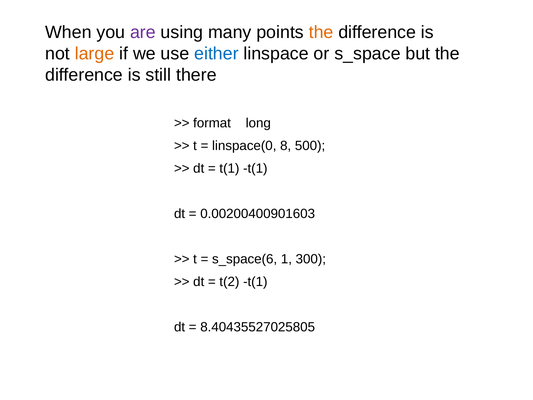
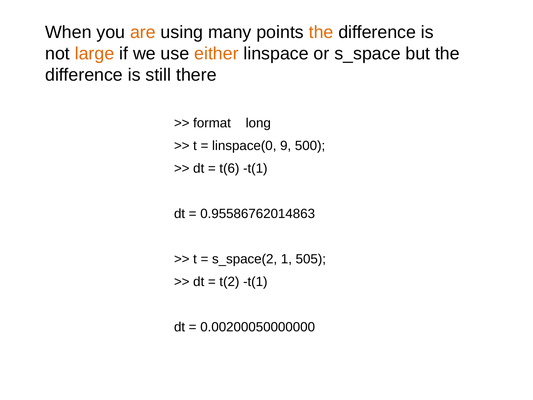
are colour: purple -> orange (143, 32)
either colour: blue -> orange (216, 54)
8: 8 -> 9 (286, 146)
t(1: t(1 -> t(6 (229, 168)
0.00200400901603: 0.00200400901603 -> 0.95586762014863 (258, 214)
s_space(6: s_space(6 -> s_space(2 (245, 259)
300: 300 -> 505 (311, 259)
8.40435527025805: 8.40435527025805 -> 0.00200050000000 (258, 327)
